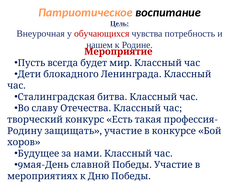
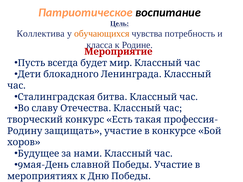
Внеурочная: Внеурочная -> Коллектива (41, 34)
обучающихся colour: red -> orange (102, 34)
нашем: нашем -> класса (99, 45)
